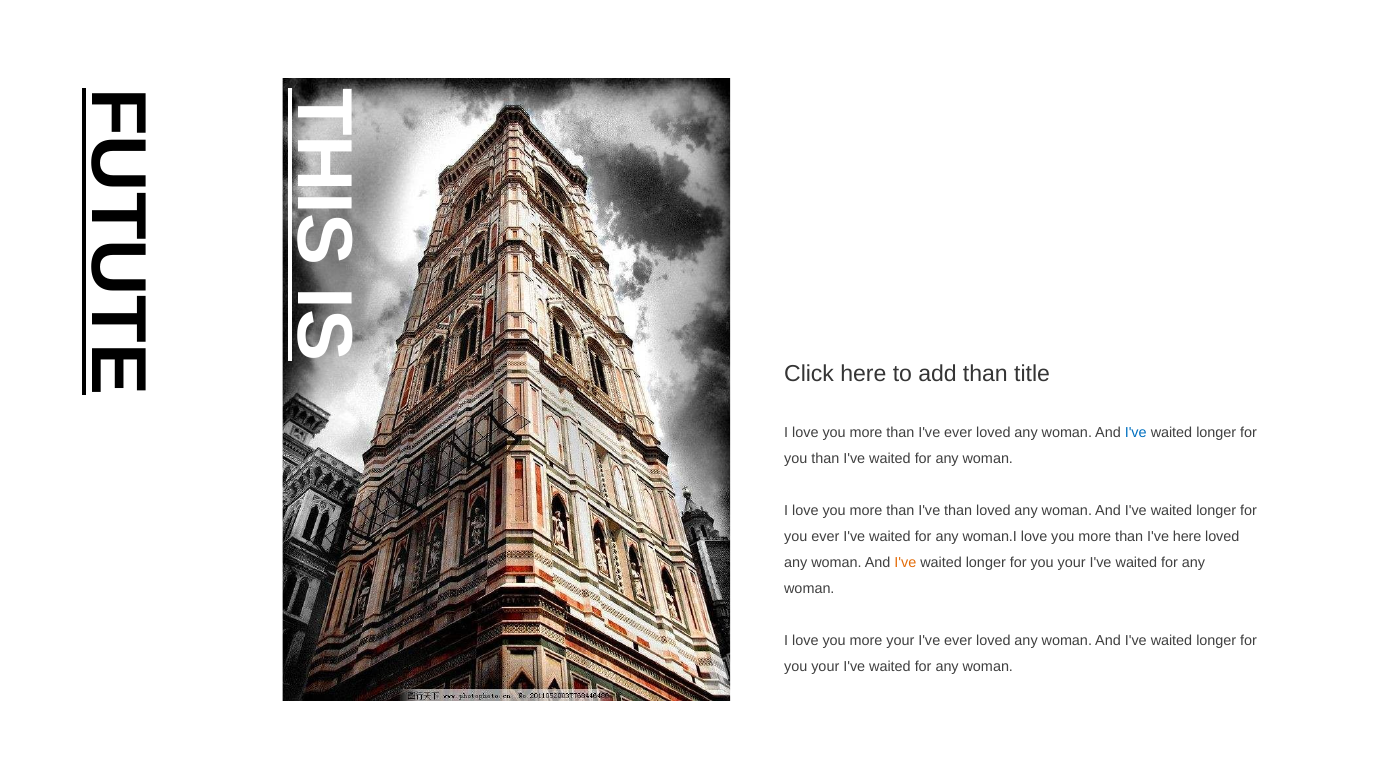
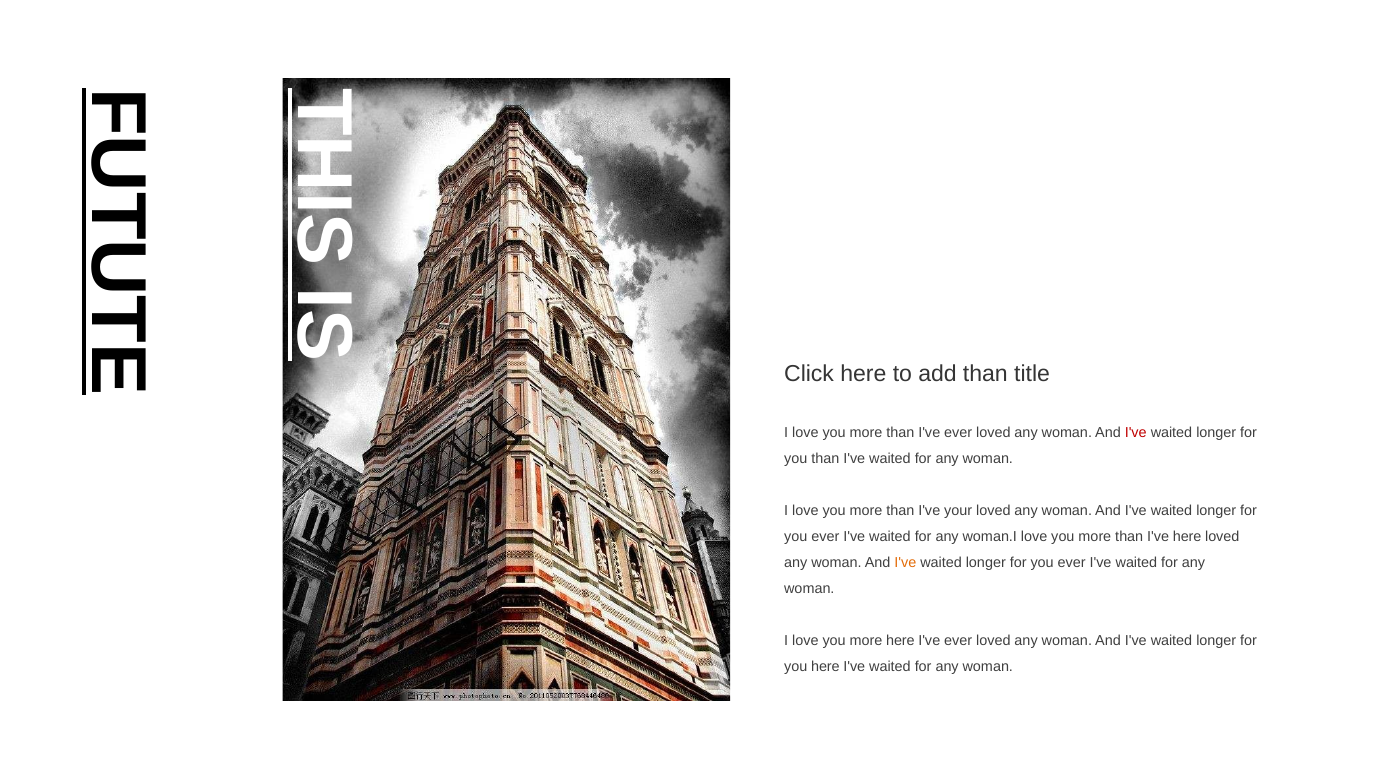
I've colour: blue -> red (1136, 433)
I've than: than -> your (958, 511)
your: your -> ever (1072, 563)
more your: your -> here (900, 641)
your: your -> here (825, 667)
